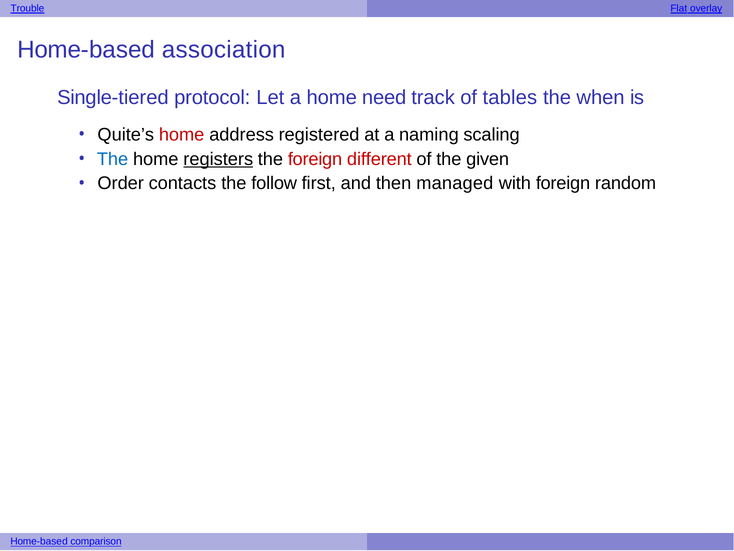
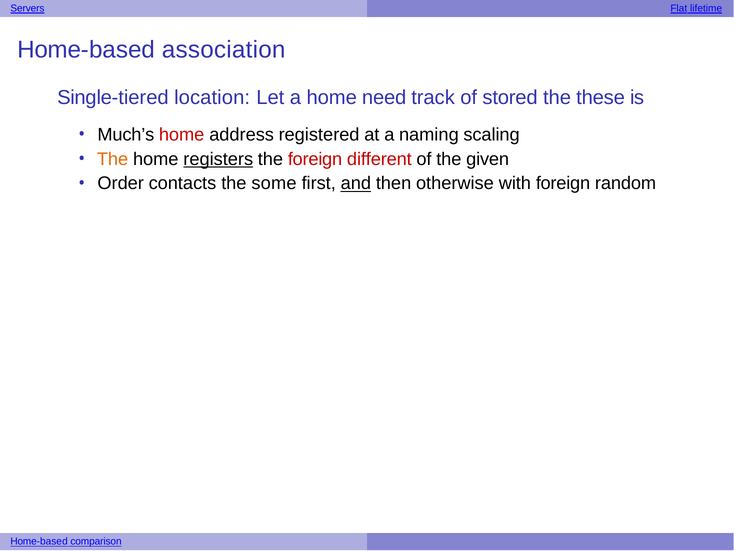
Trouble: Trouble -> Servers (27, 8)
overlay: overlay -> lifetime (706, 8)
protocol: protocol -> location (212, 97)
tables: tables -> stored (510, 97)
when: when -> these (601, 97)
Quite’s: Quite’s -> Much’s (126, 135)
The colour: blue -> orange (113, 159)
follow: follow -> some (274, 183)
and underline: none -> present (356, 183)
managed: managed -> otherwise (455, 183)
